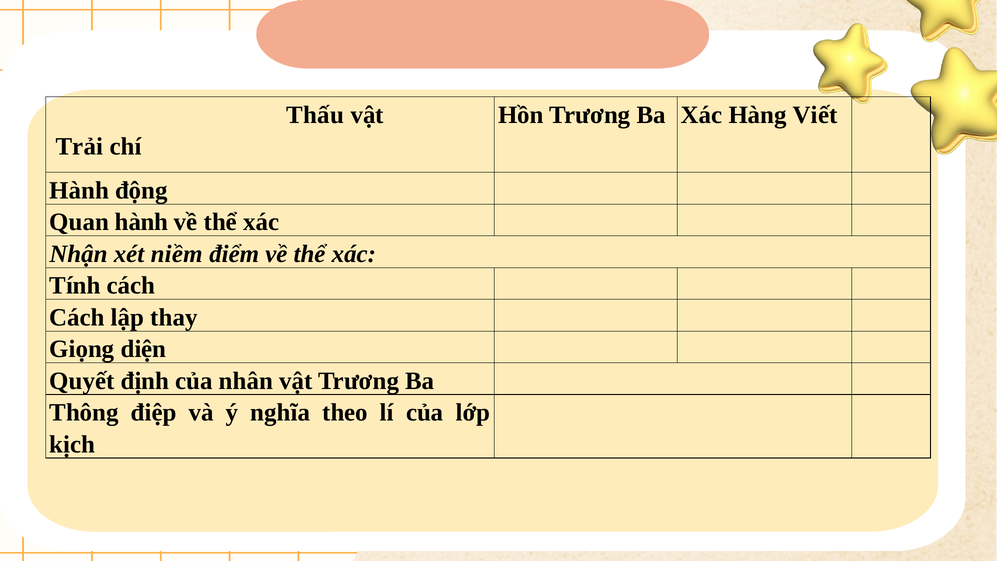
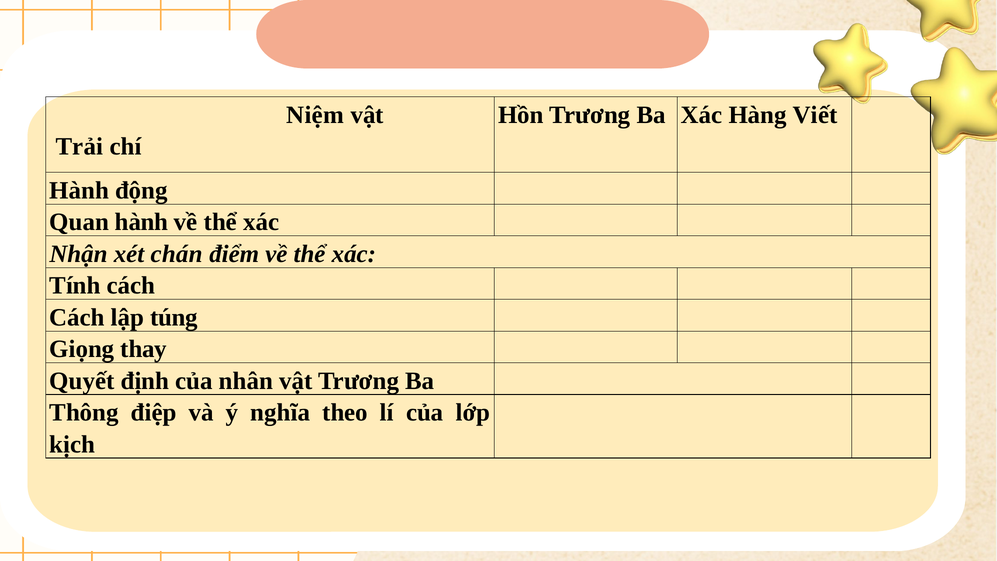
Thấu: Thấu -> Niệm (315, 115)
niềm: niềm -> chán (177, 254)
thay: thay -> túng (174, 317)
diện: diện -> thay (144, 349)
